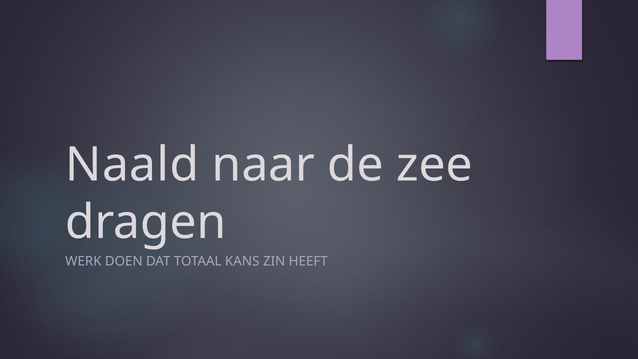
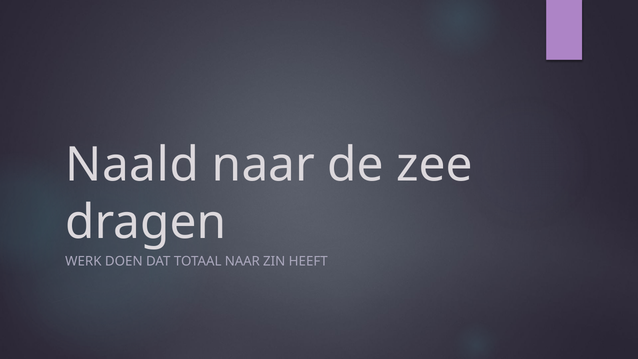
TOTAAL KANS: KANS -> NAAR (242, 261)
